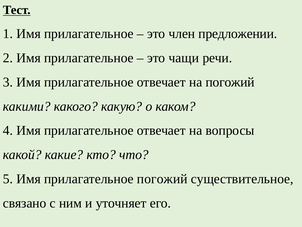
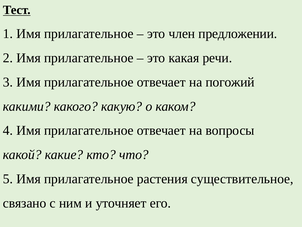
чащи: чащи -> какая (184, 58)
прилагательное погожий: погожий -> растения (162, 179)
